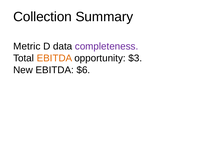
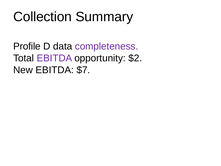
Metric: Metric -> Profile (27, 46)
EBITDA colour: orange -> purple (54, 58)
$3: $3 -> $2 (135, 58)
$6: $6 -> $7 (83, 70)
